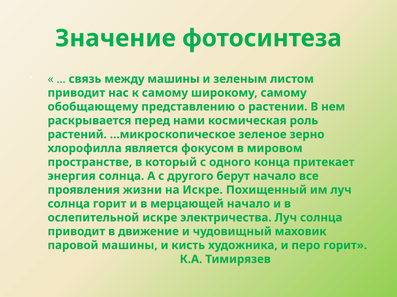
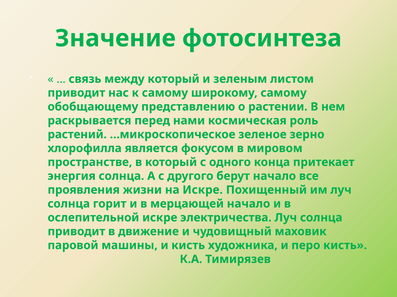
между машины: машины -> который (174, 79)
перо горит: горит -> кисть (345, 246)
